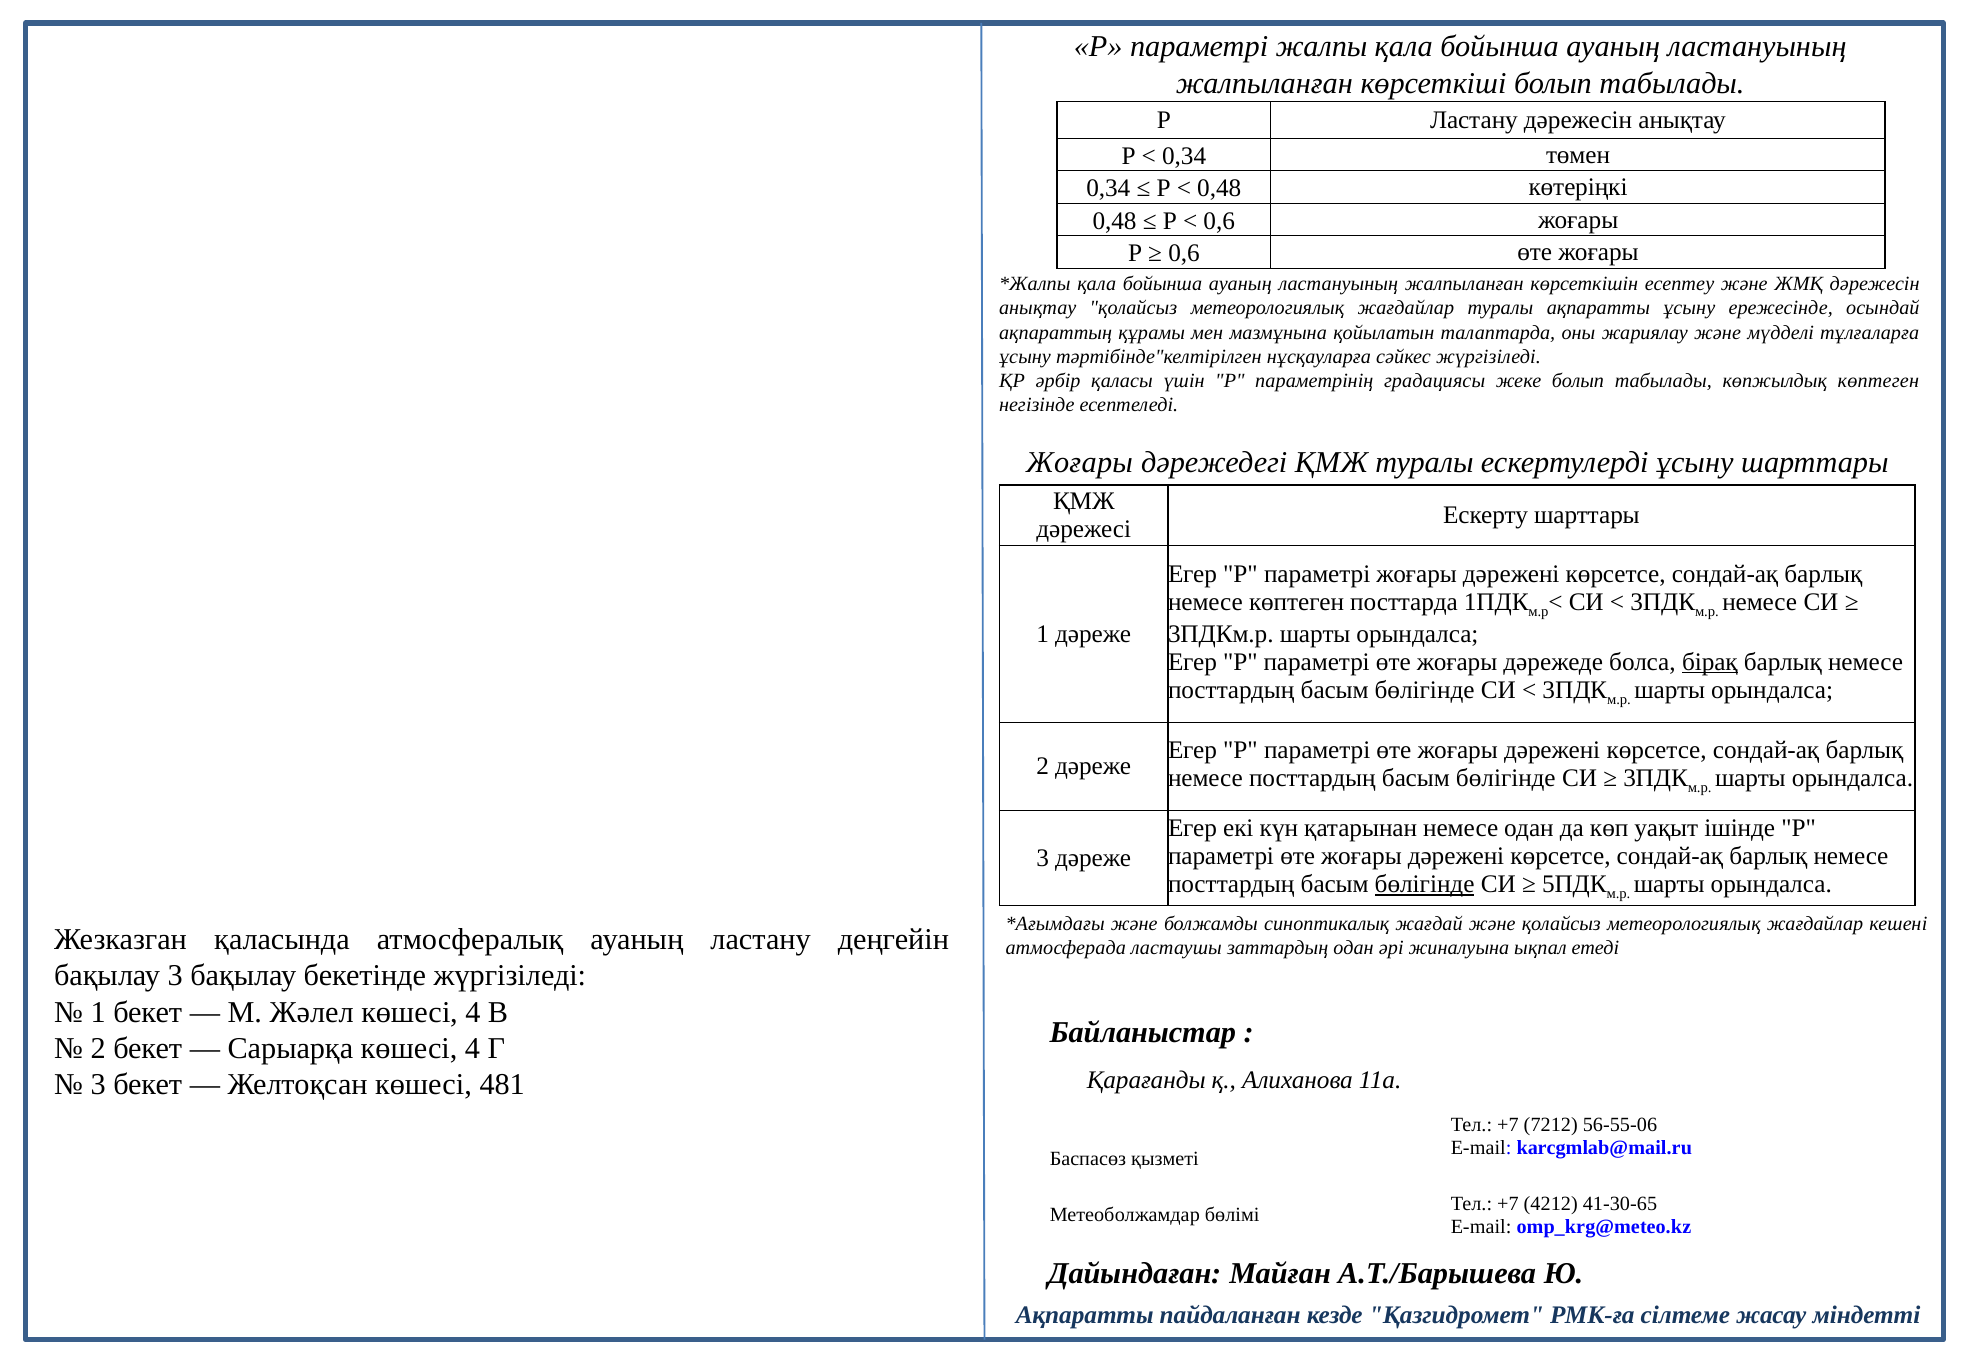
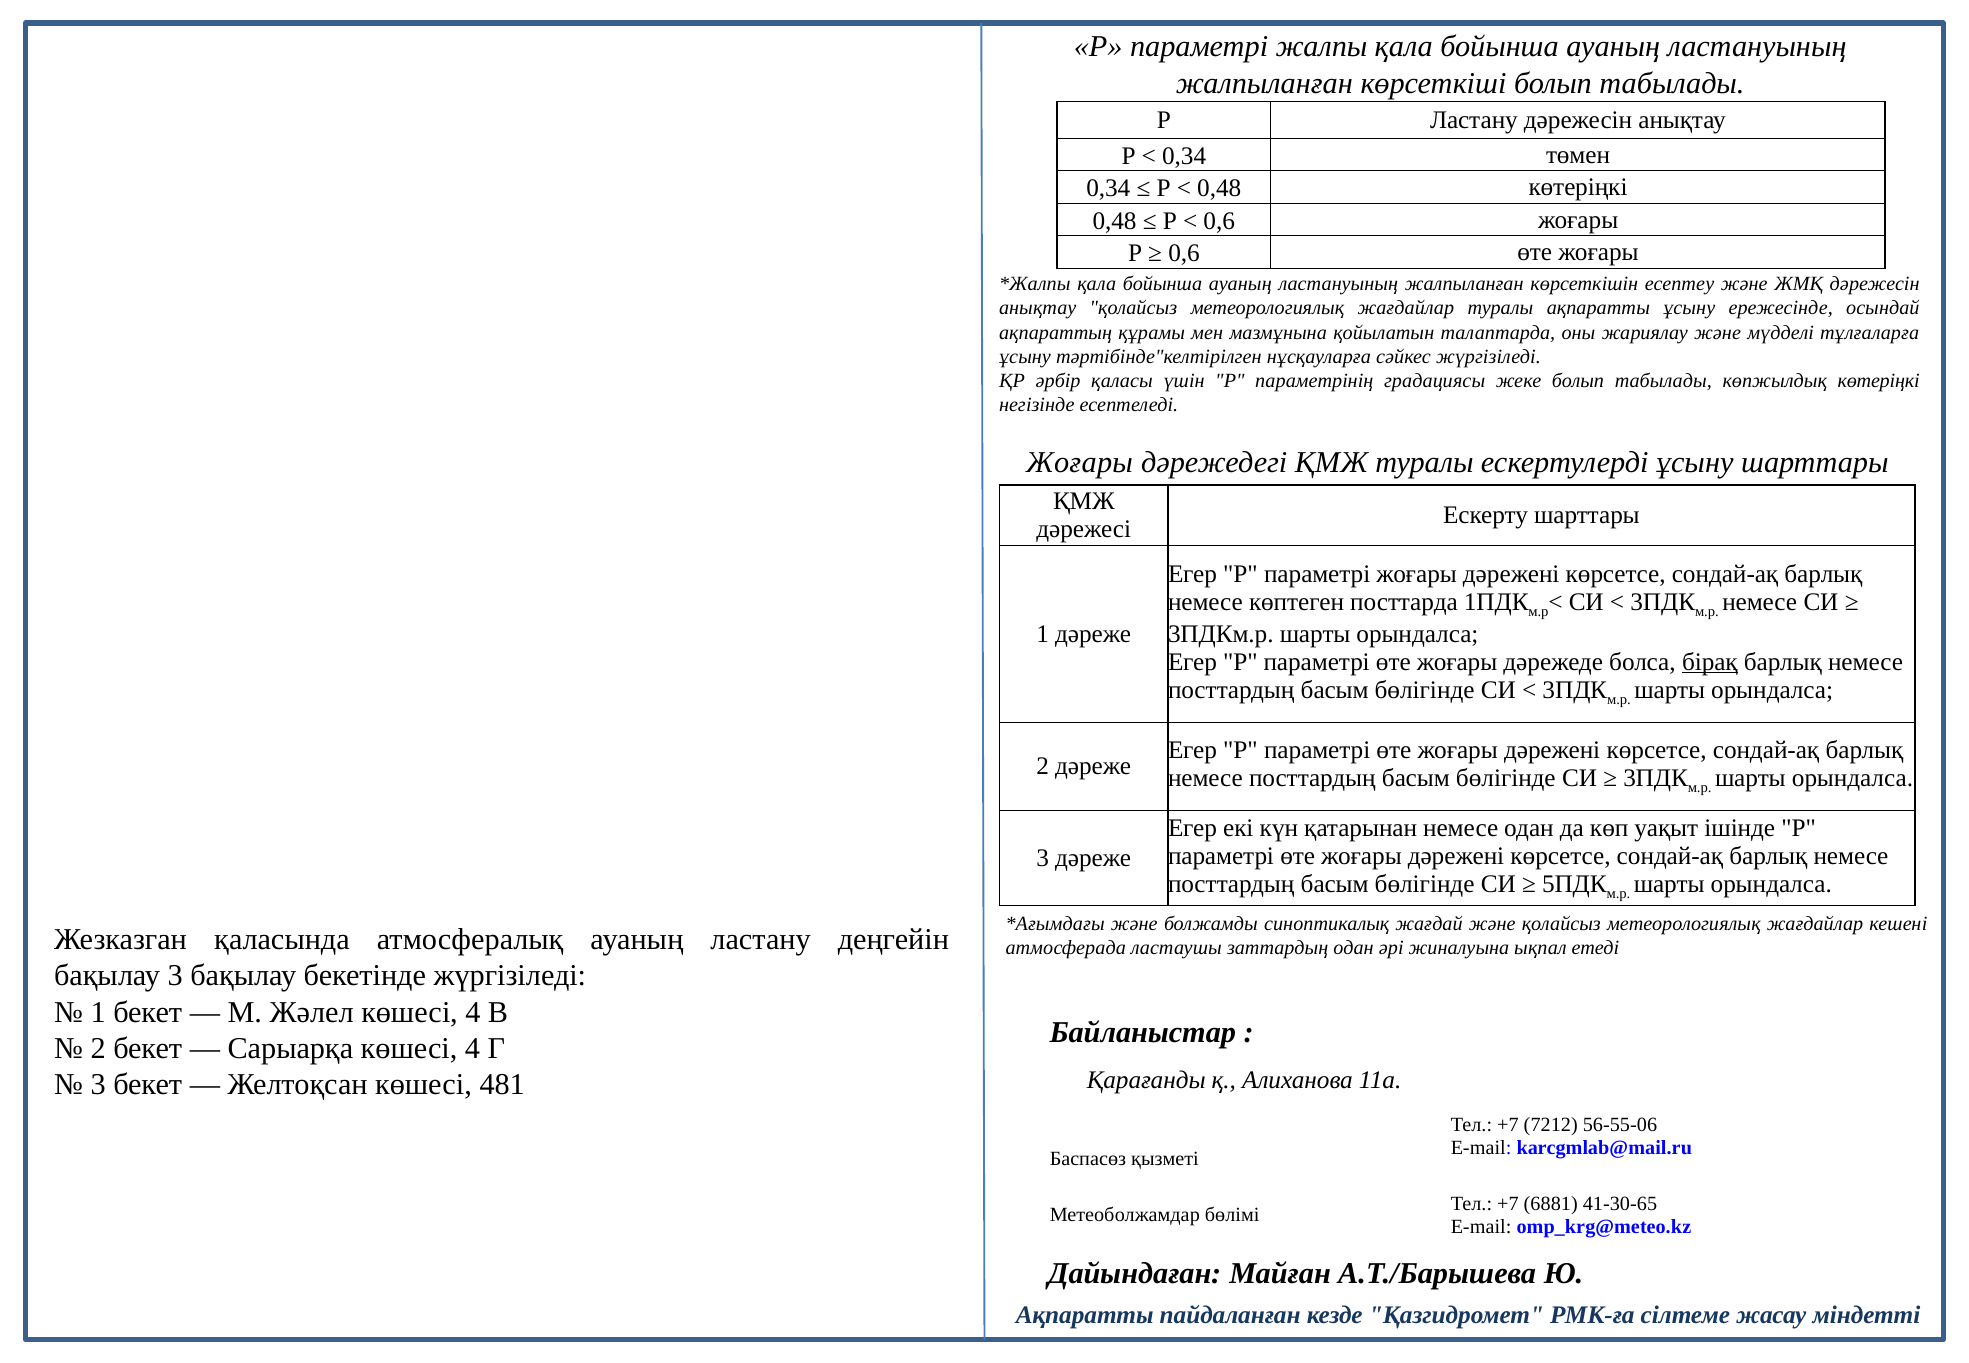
көпжылдық көптеген: көптеген -> көтеріңкі (1879, 381)
бөлігінде underline: present -> none (1425, 884)
4212: 4212 -> 6881 (1551, 1204)
